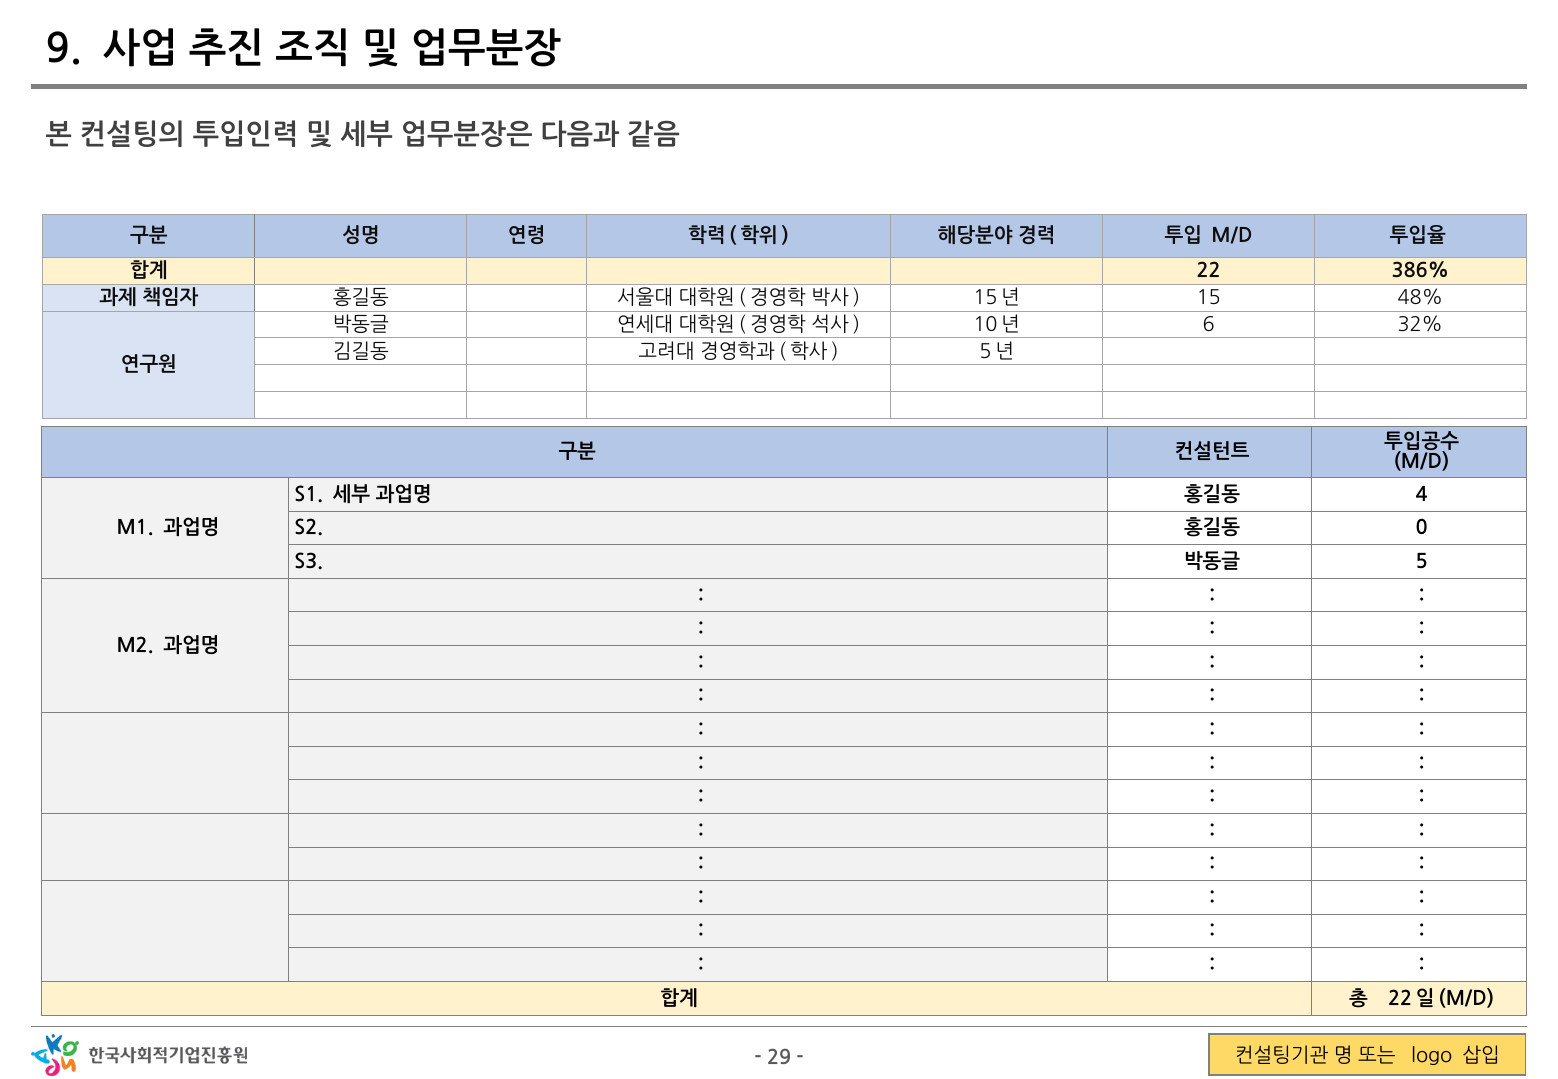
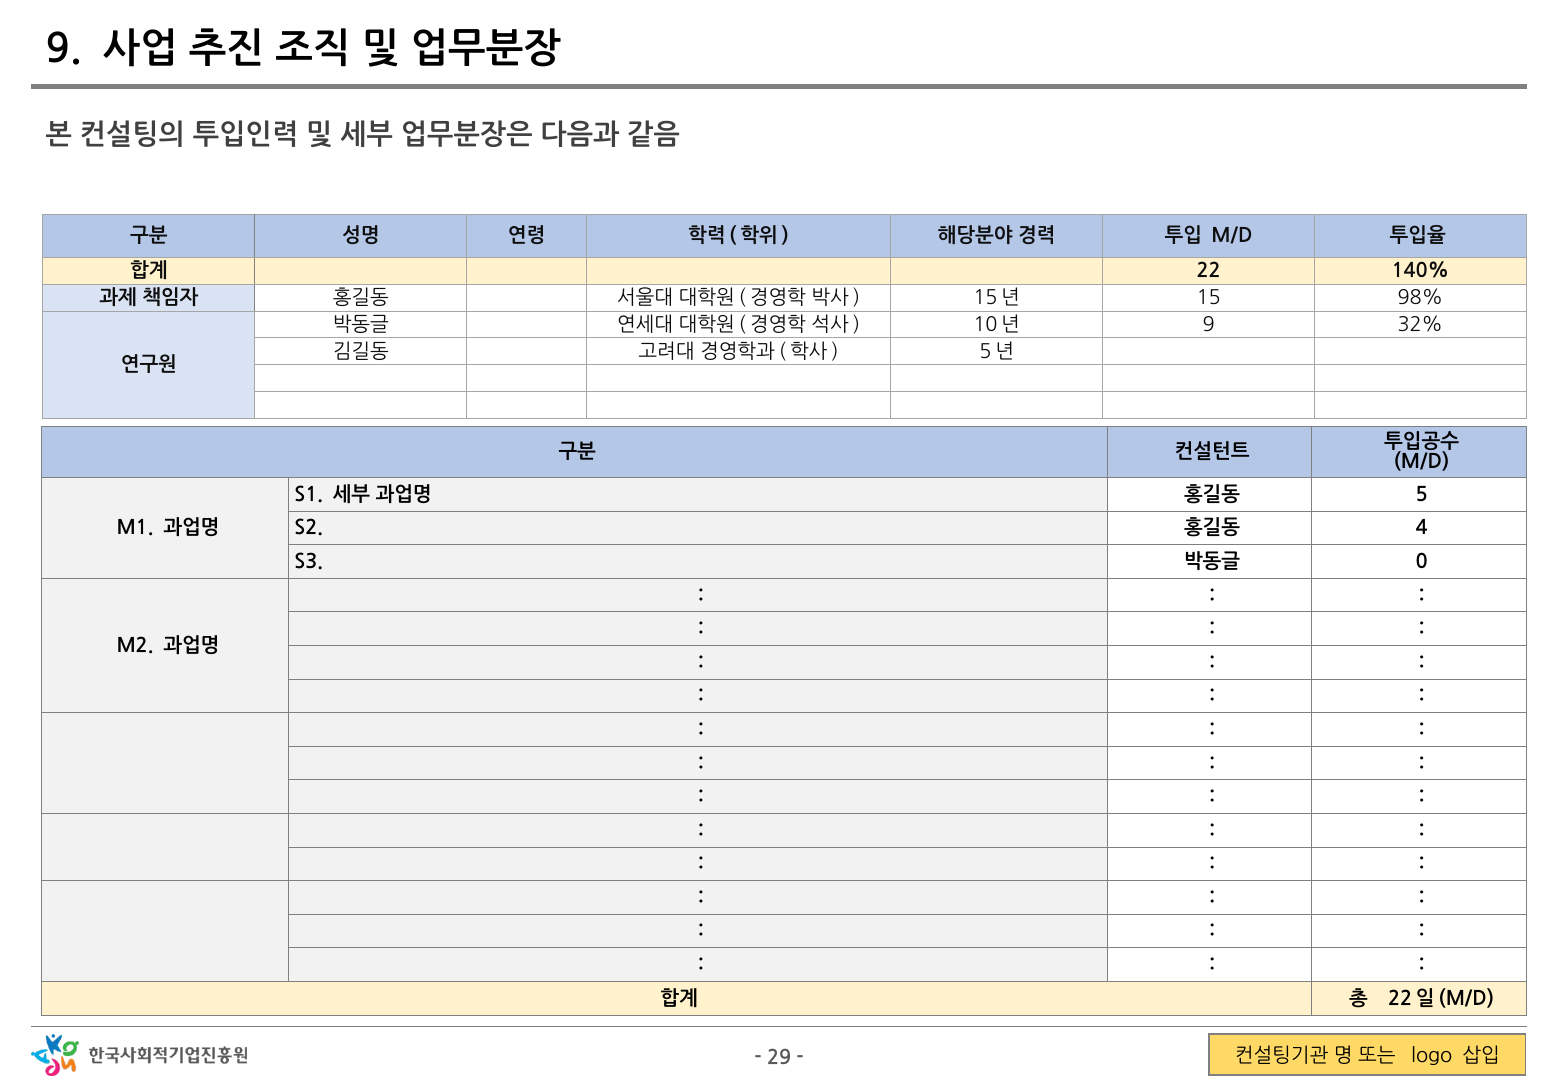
386%: 386% -> 140% (1421, 271)
48%: 48% -> 98% (1420, 298)
6: 6 -> 9 (1209, 325)
4: 4 -> 5 (1422, 495)
0: 0 -> 4 (1422, 528)
5: 5 -> 0 (1422, 562)
